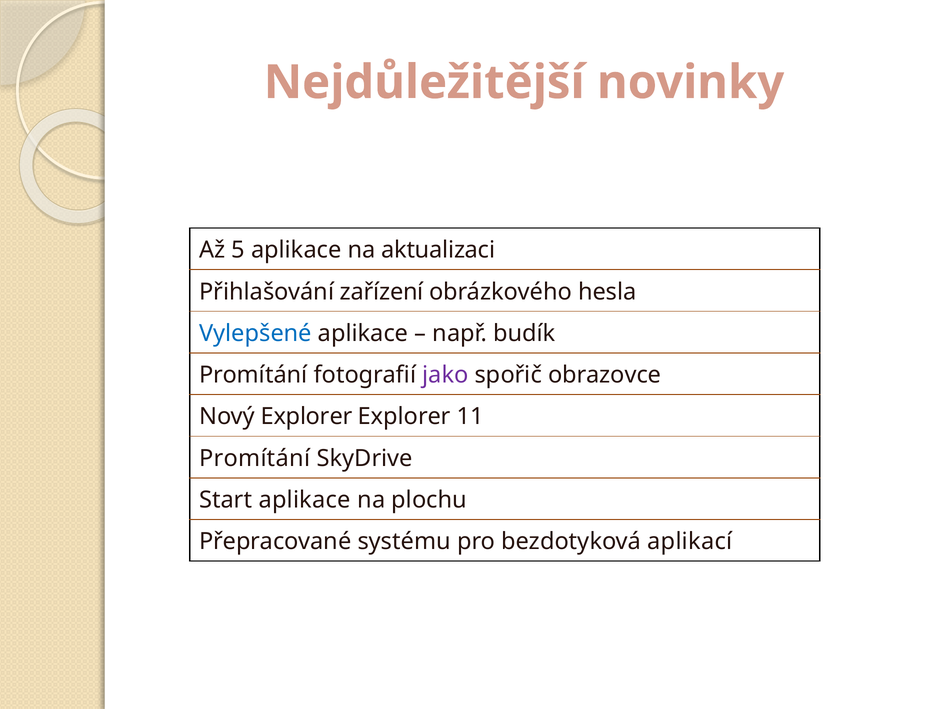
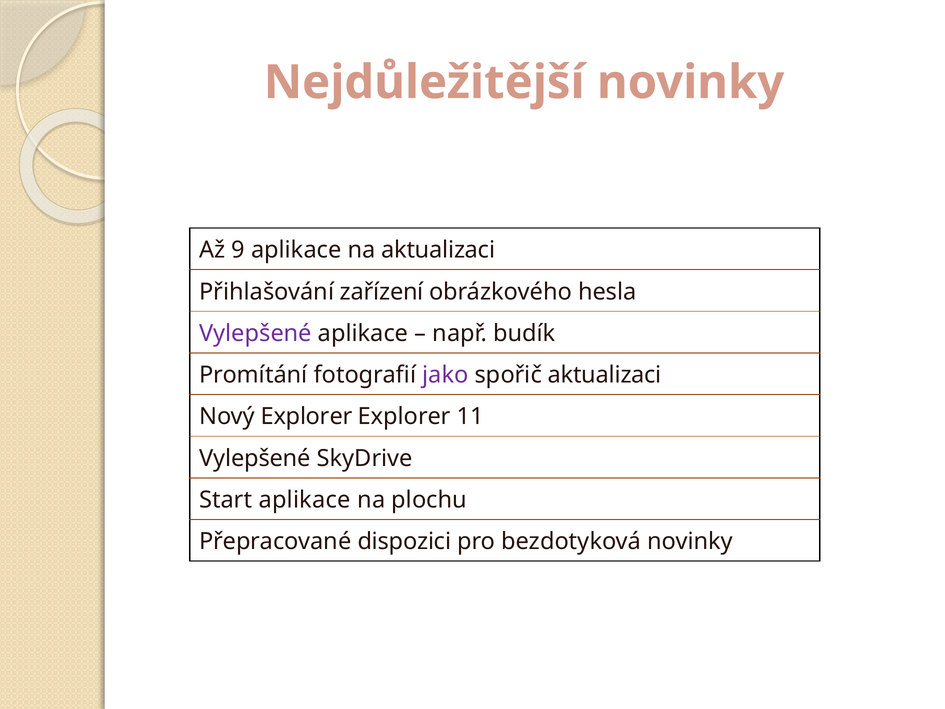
5: 5 -> 9 (238, 250)
Vylepšené colour: blue -> purple (255, 333)
spořič obrazovce: obrazovce -> aktualizaci (605, 375)
Promítání: Promítání -> Vylepšené (255, 458)
systému: systému -> dispozici (404, 541)
bezdotyková aplikací: aplikací -> novinky (690, 541)
